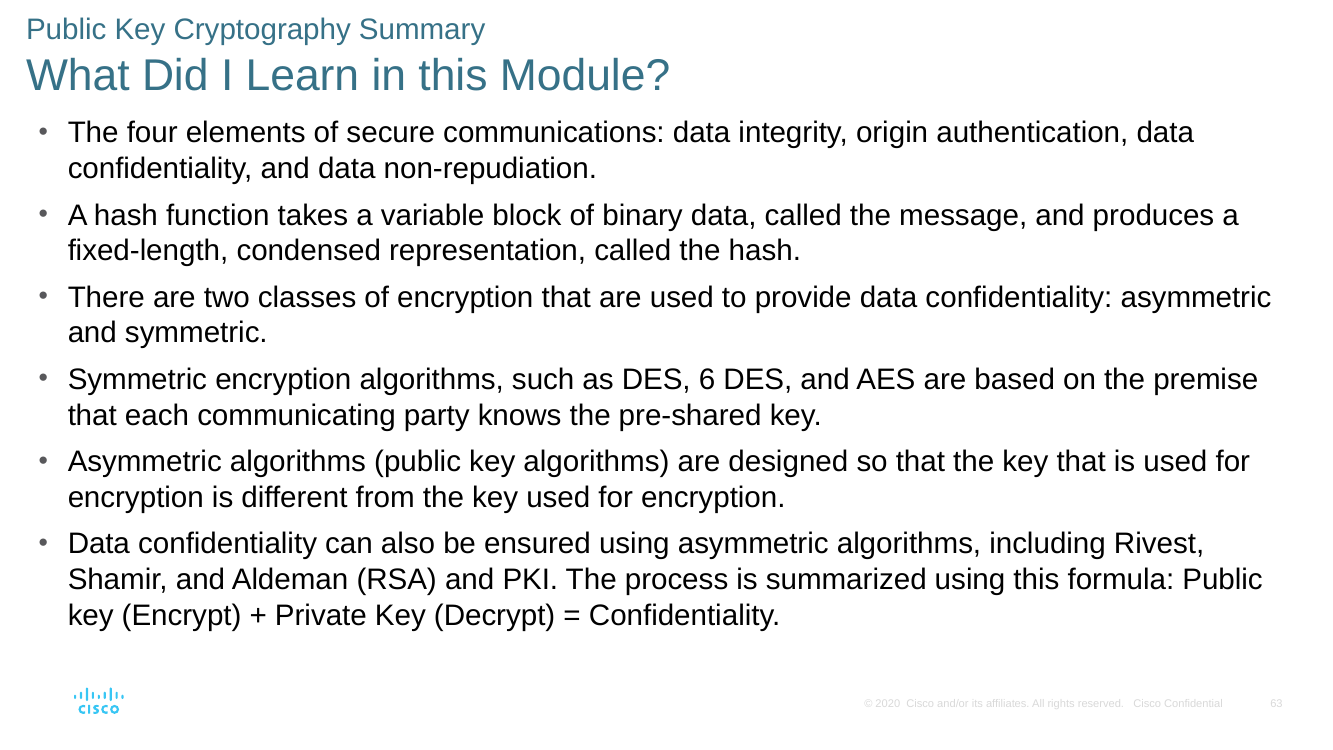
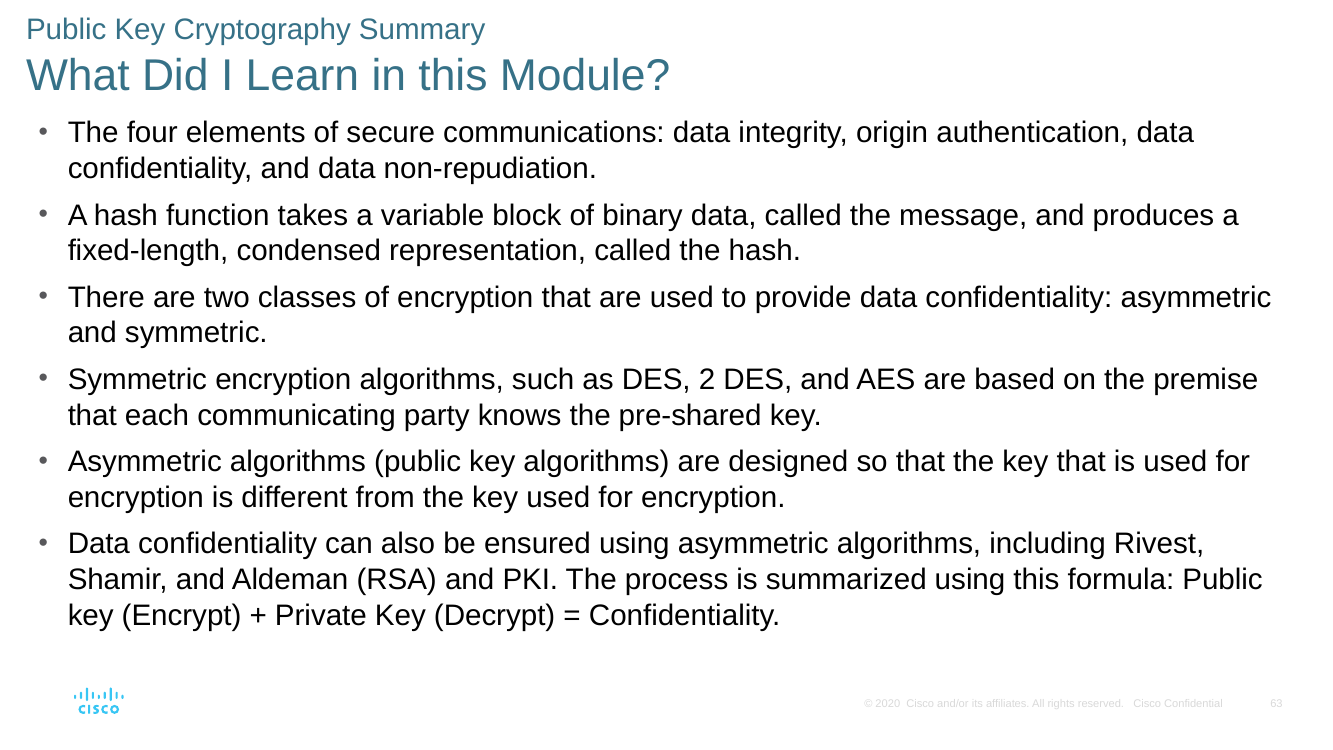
6: 6 -> 2 (707, 380)
